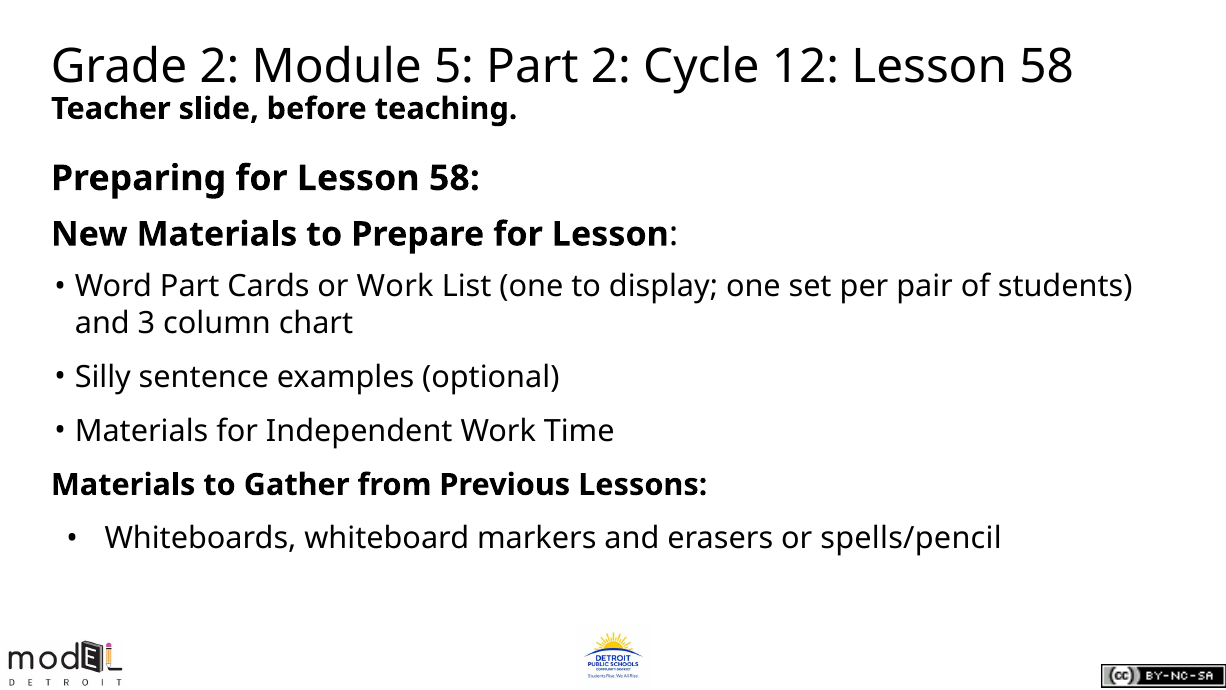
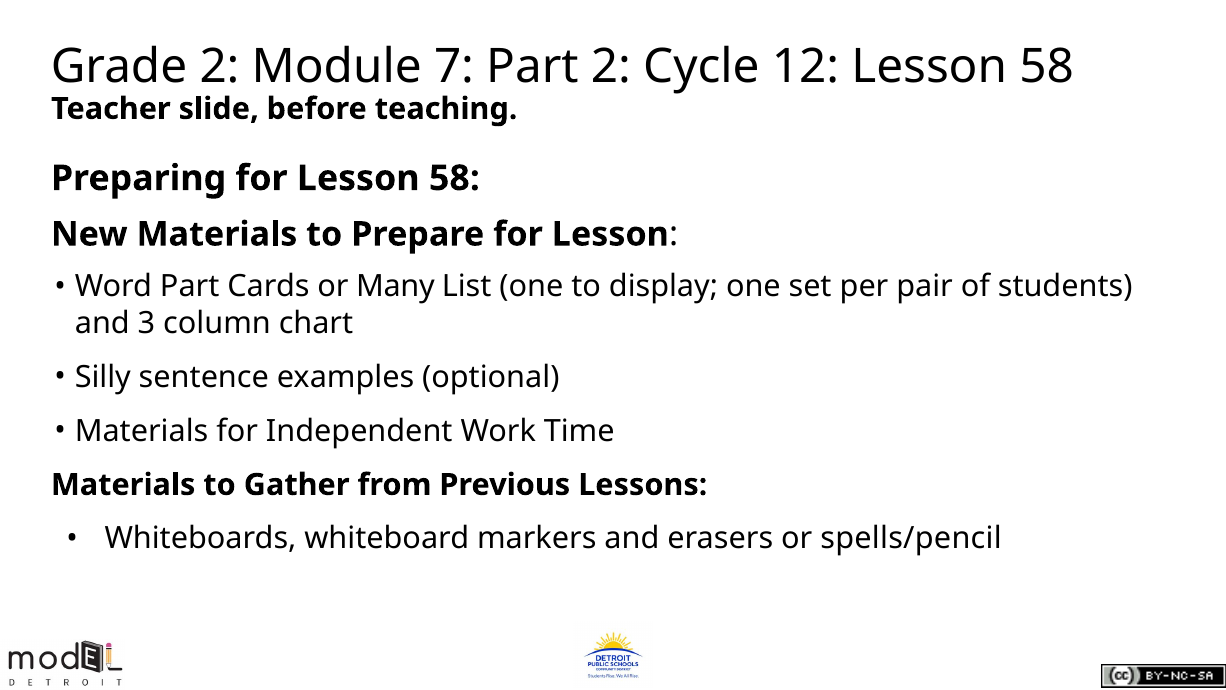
5: 5 -> 7 (454, 66)
or Work: Work -> Many (395, 286)
